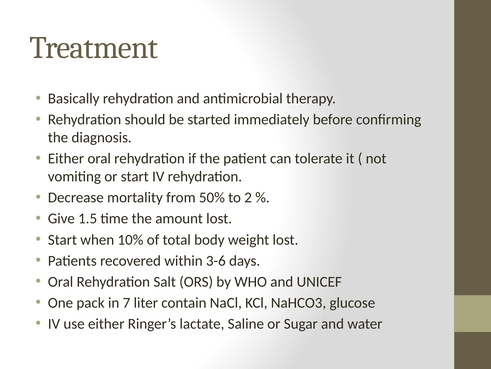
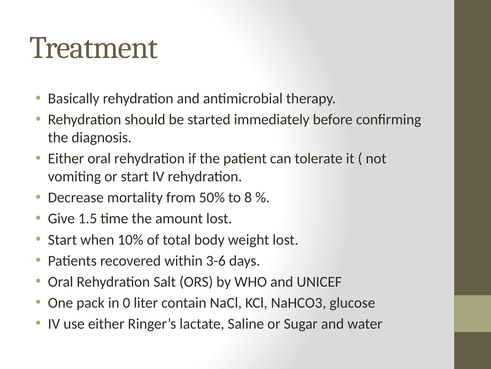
2: 2 -> 8 (248, 197)
7: 7 -> 0 (127, 302)
